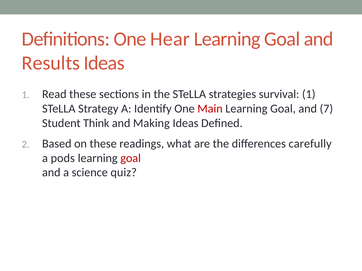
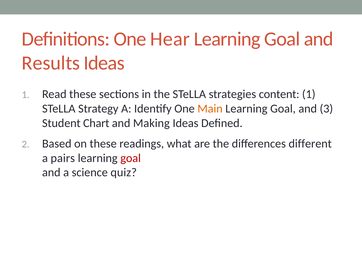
survival: survival -> content (279, 94)
Main colour: red -> orange (210, 109)
7: 7 -> 3 (326, 109)
Think: Think -> Chart (96, 123)
carefully: carefully -> different (310, 144)
pods: pods -> pairs (63, 158)
